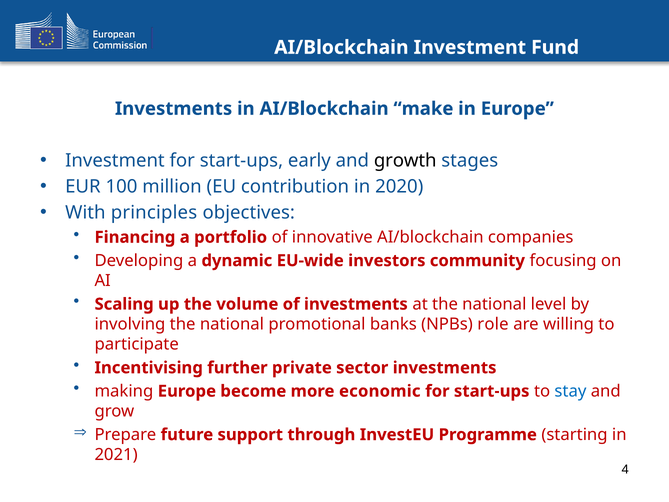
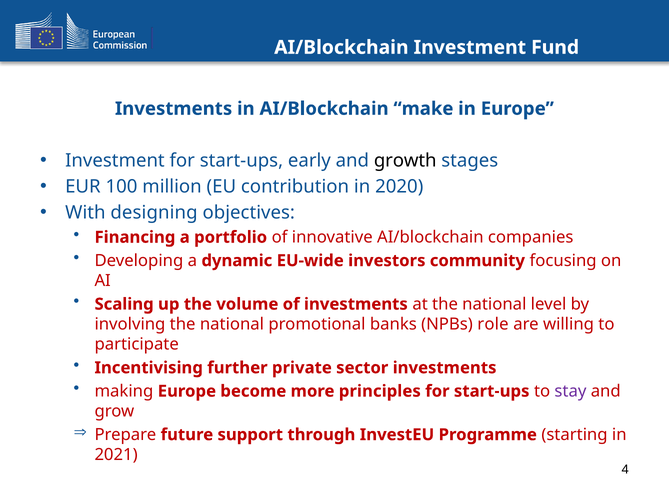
principles: principles -> designing (154, 213)
economic: economic -> principles (380, 391)
stay colour: blue -> purple (570, 391)
